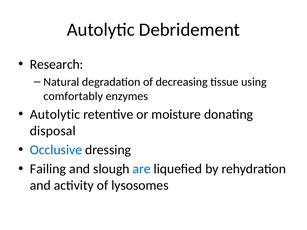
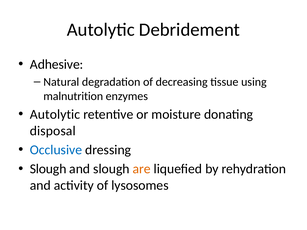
Research: Research -> Adhesive (57, 64)
comfortably: comfortably -> malnutrition (73, 96)
Failing: Failing -> Slough (48, 169)
are colour: blue -> orange (142, 169)
